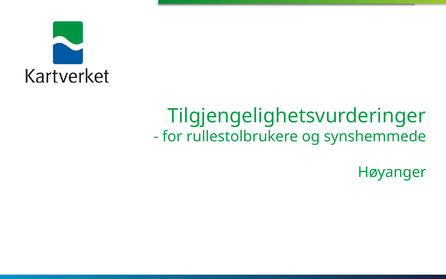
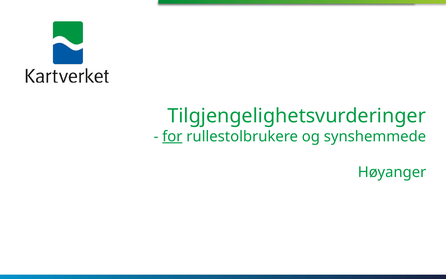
for underline: none -> present (172, 136)
